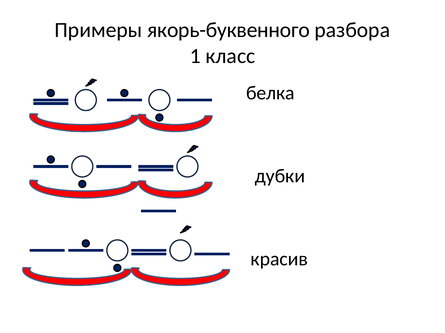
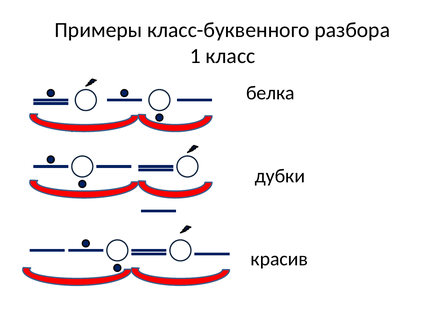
якорь-буквенного: якорь-буквенного -> класс-буквенного (228, 30)
